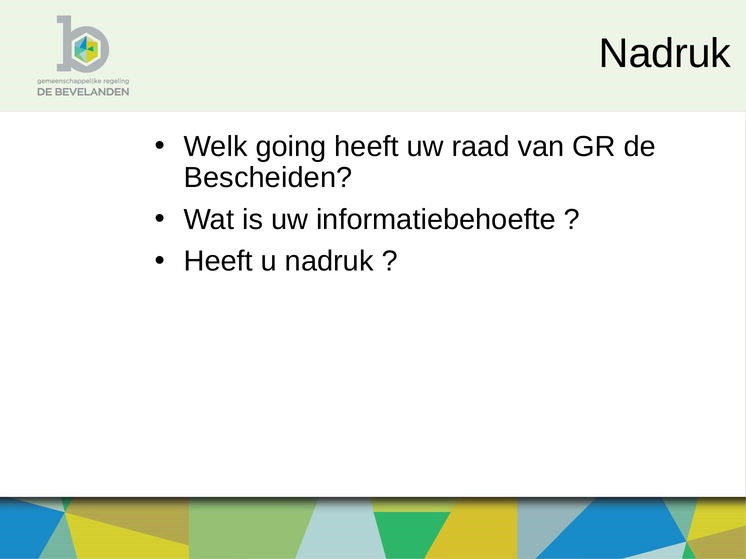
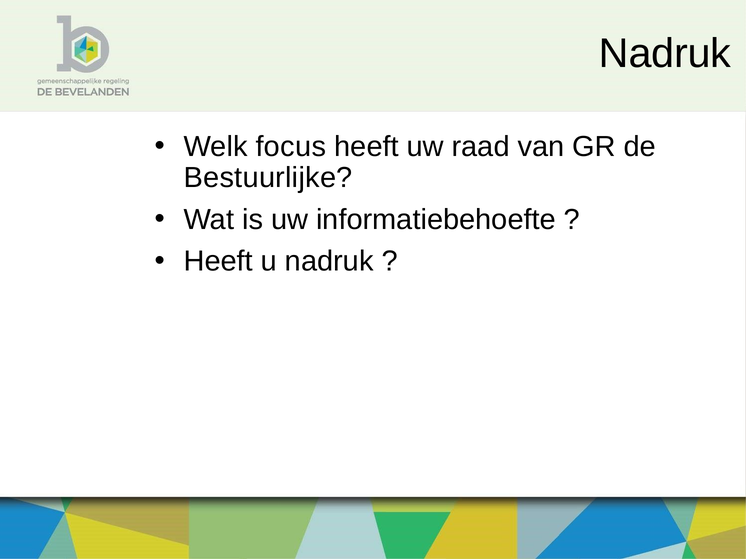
going: going -> focus (291, 147)
Bescheiden: Bescheiden -> Bestuurlijke (268, 178)
